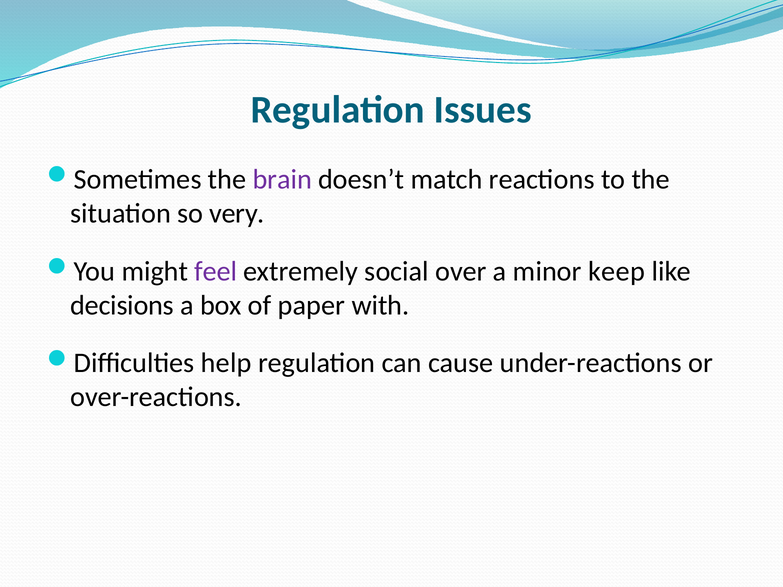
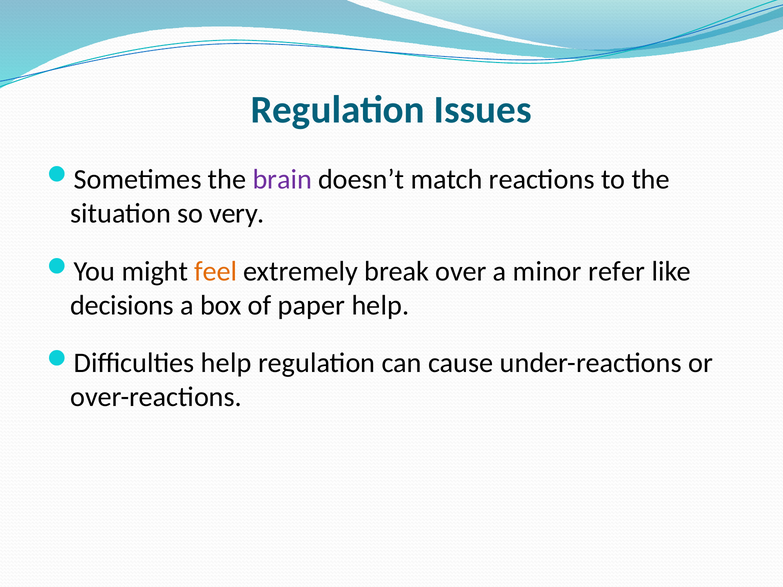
feel colour: purple -> orange (216, 271)
social: social -> break (397, 271)
keep: keep -> refer (617, 271)
paper with: with -> help (380, 305)
